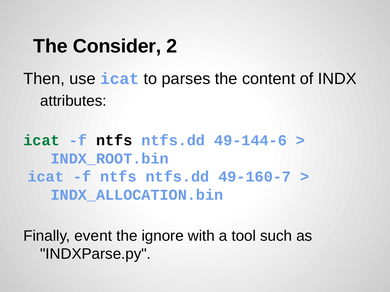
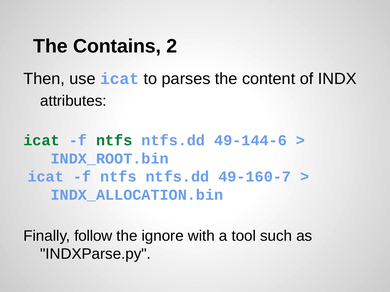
Consider: Consider -> Contains (117, 46)
ntfs colour: black -> green (114, 141)
event: event -> follow (93, 236)
